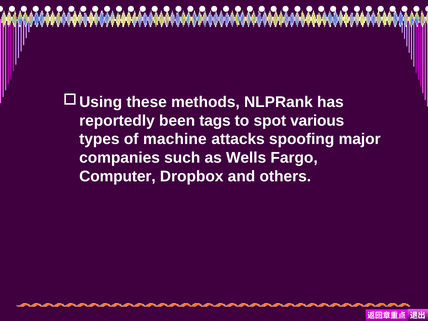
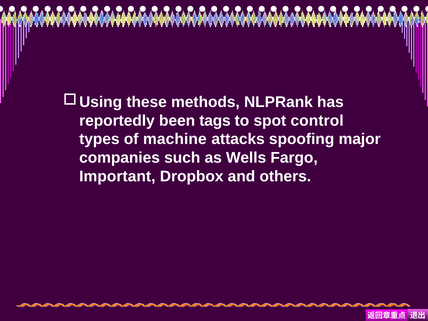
various: various -> control (317, 121)
Computer: Computer -> Important (117, 176)
